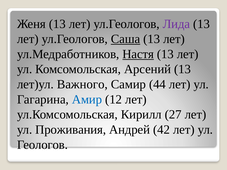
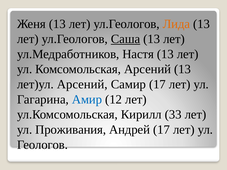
Лида colour: purple -> orange (176, 24)
Настя underline: present -> none (138, 54)
лет)ул Важного: Важного -> Арсений (82, 84)
Самир 44: 44 -> 17 (157, 84)
27: 27 -> 33 (173, 115)
Андрей 42: 42 -> 17 (162, 130)
